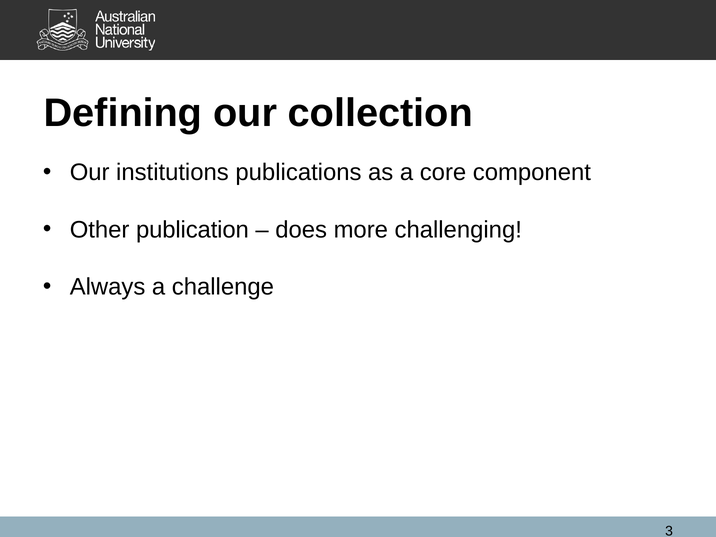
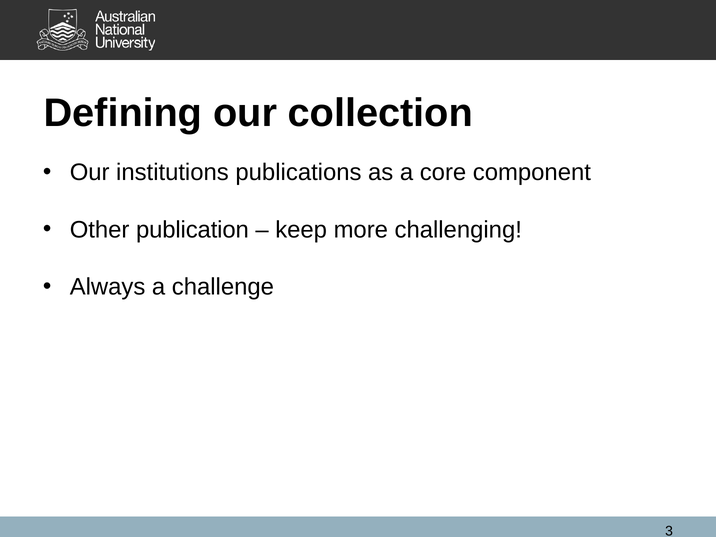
does: does -> keep (301, 230)
